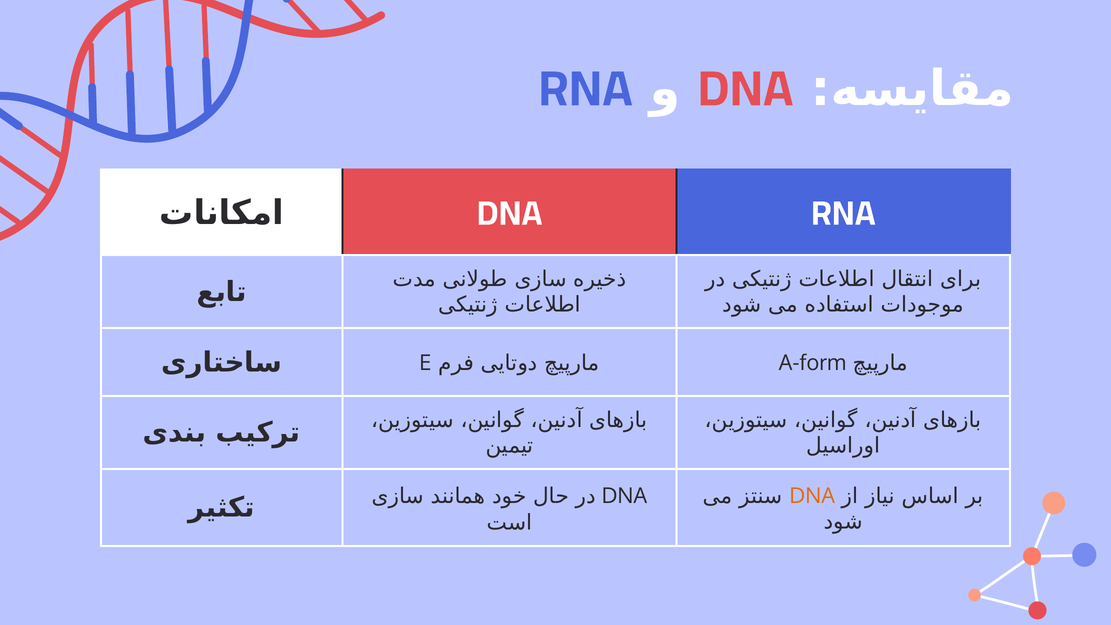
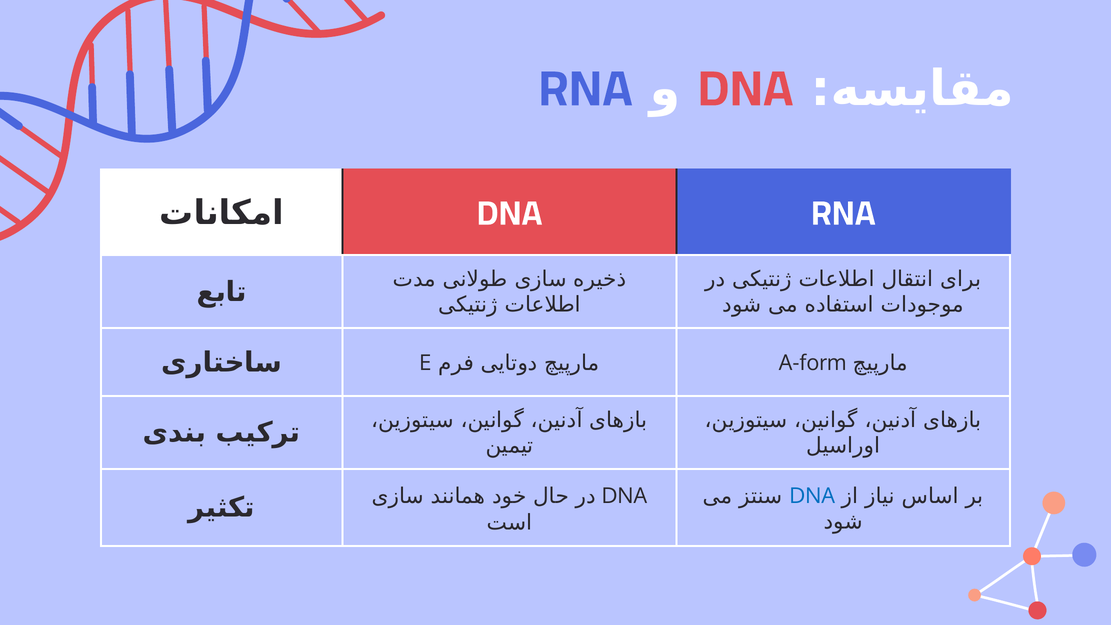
DNA colour: orange -> blue (812, 496)
